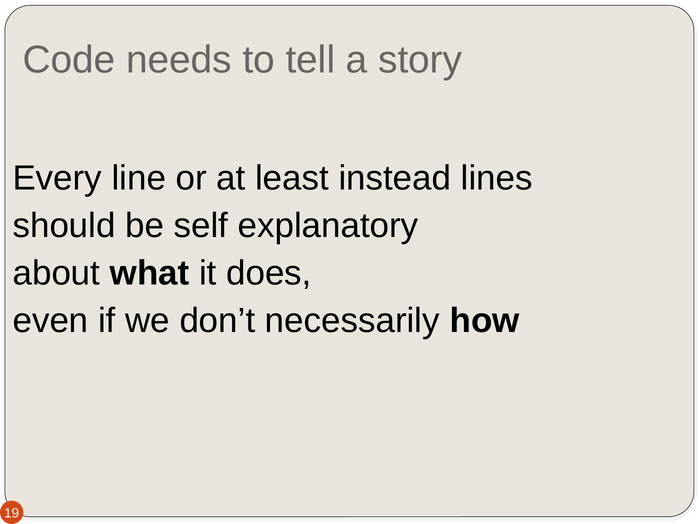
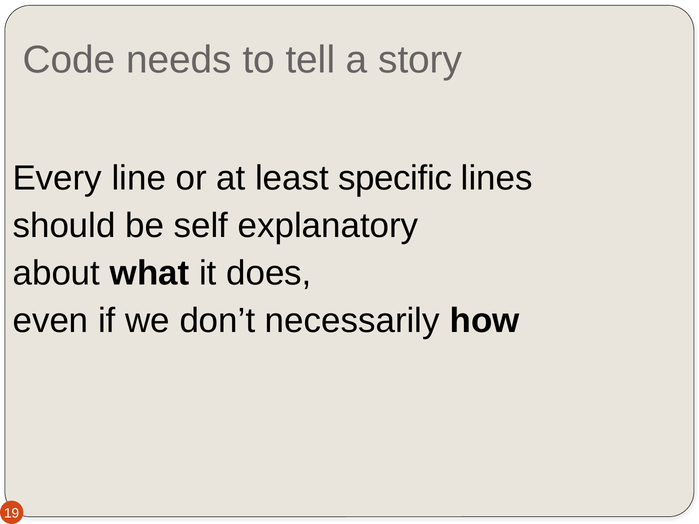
instead: instead -> specific (395, 178)
